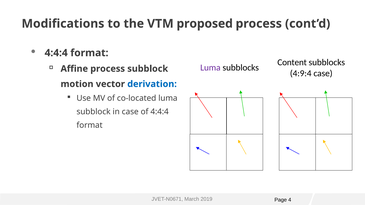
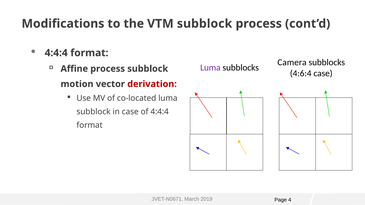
VTM proposed: proposed -> subblock (205, 24)
Content: Content -> Camera (292, 63)
4:9:4: 4:9:4 -> 4:6:4 (301, 74)
derivation colour: blue -> red (152, 84)
